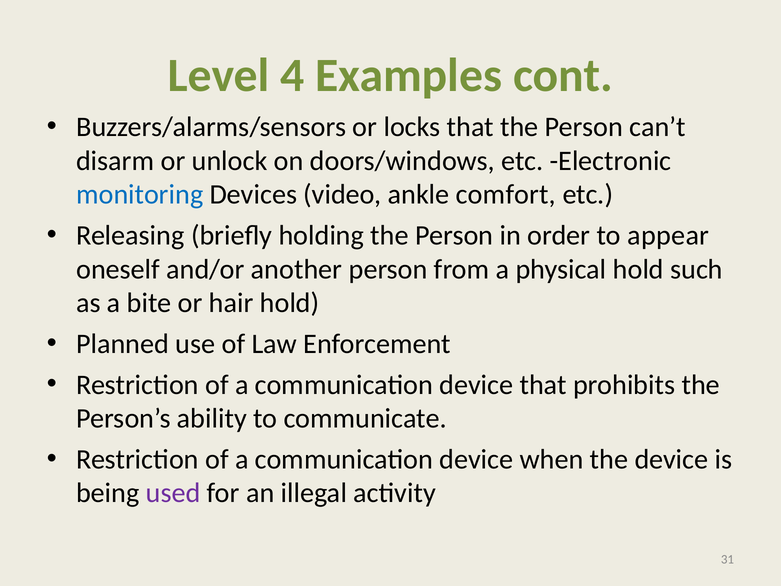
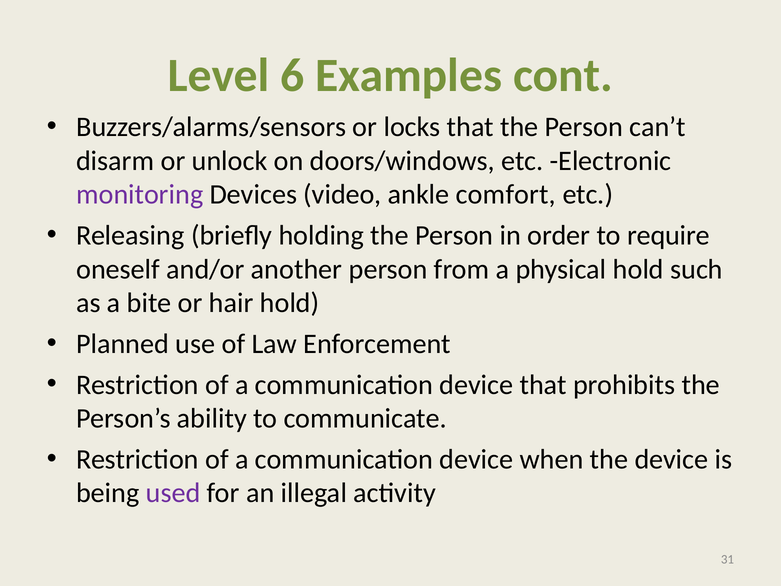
4: 4 -> 6 (292, 76)
monitoring colour: blue -> purple (140, 195)
appear: appear -> require (668, 235)
